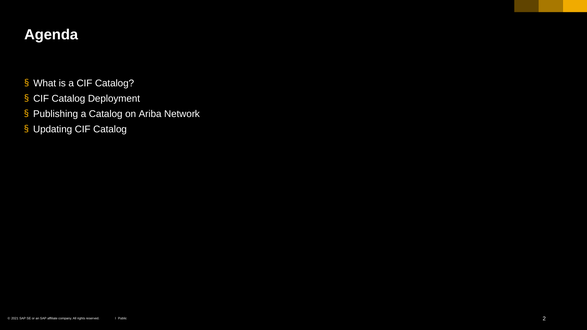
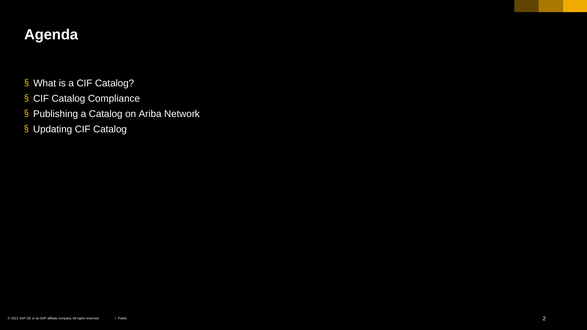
Deployment: Deployment -> Compliance (114, 99)
